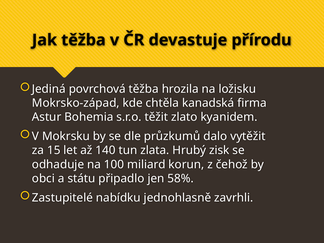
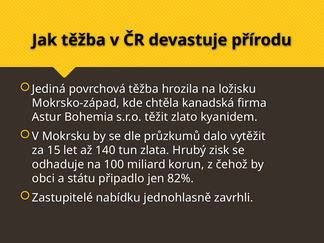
58%: 58% -> 82% (181, 178)
